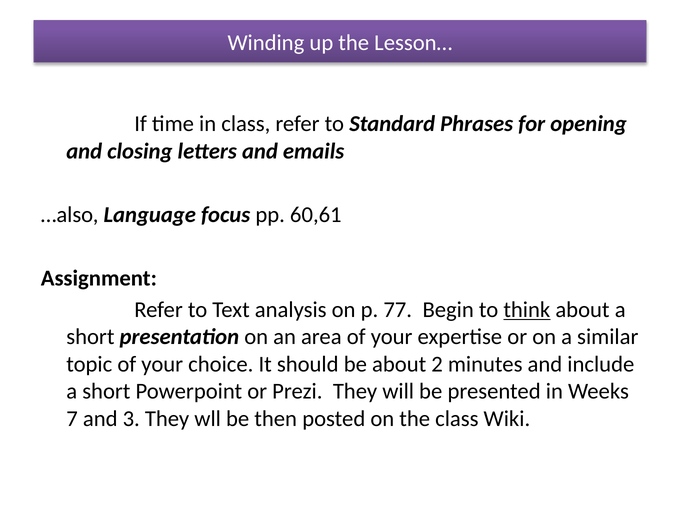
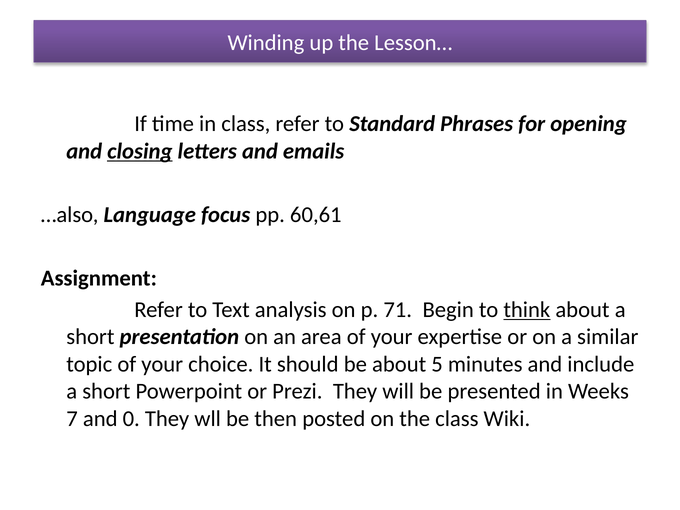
closing underline: none -> present (140, 151)
77: 77 -> 71 (398, 310)
2: 2 -> 5 (437, 364)
3: 3 -> 0 (131, 419)
